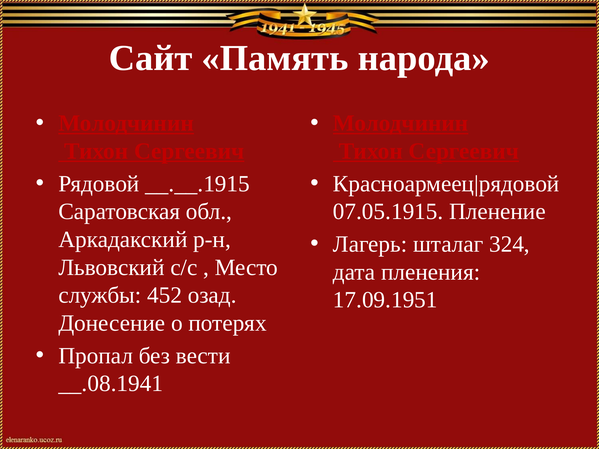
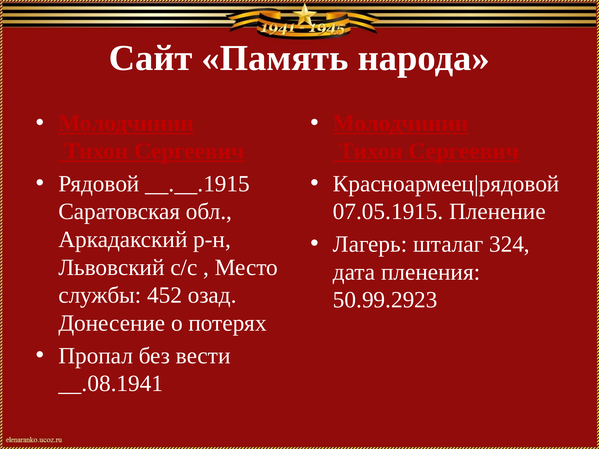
17.09.1951: 17.09.1951 -> 50.99.2923 (385, 300)
